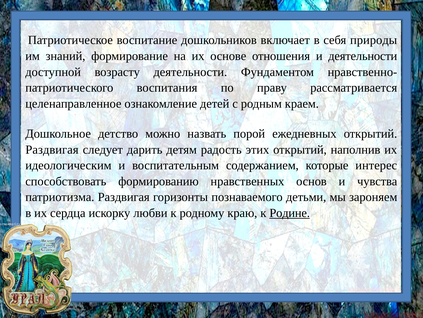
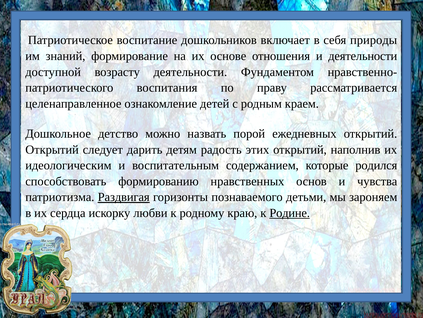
Раздвигая: Раздвигая -> Открытий (52, 149)
интерес: интерес -> родился (376, 165)
Раздвигая underline: none -> present (124, 197)
